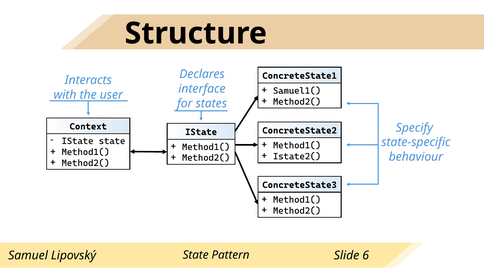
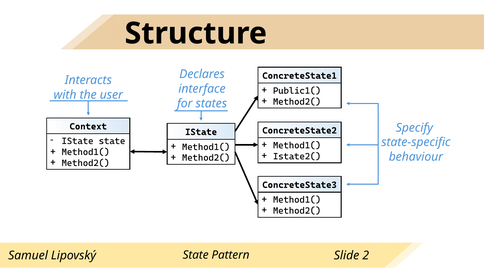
Samuel1(: Samuel1( -> Public1( (297, 90)
6: 6 -> 2 (366, 255)
